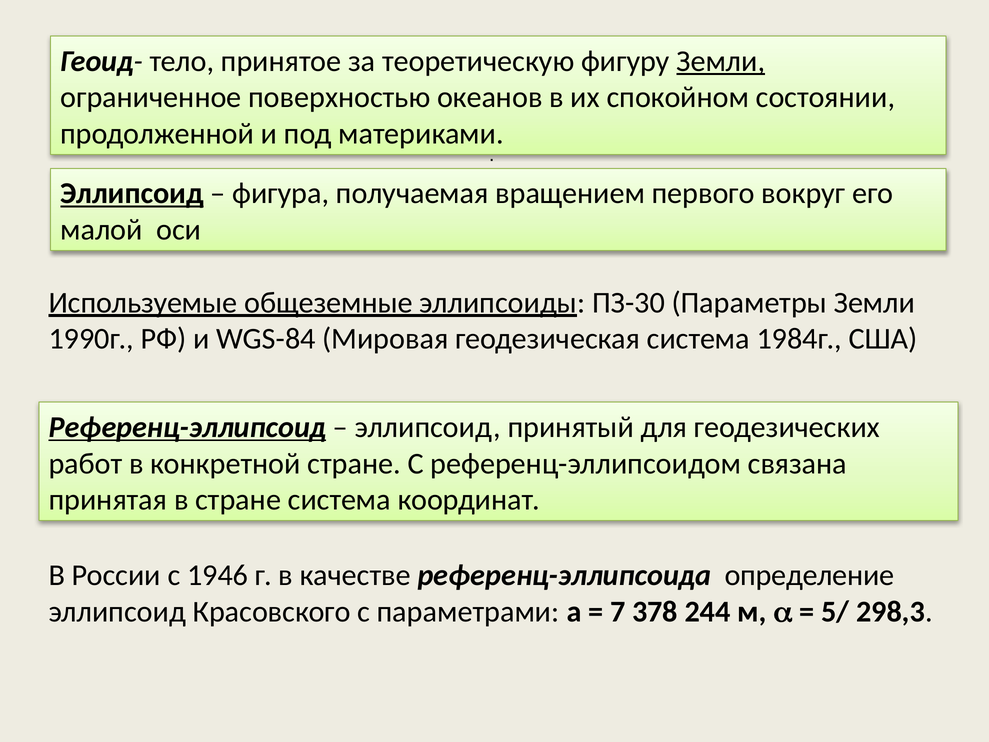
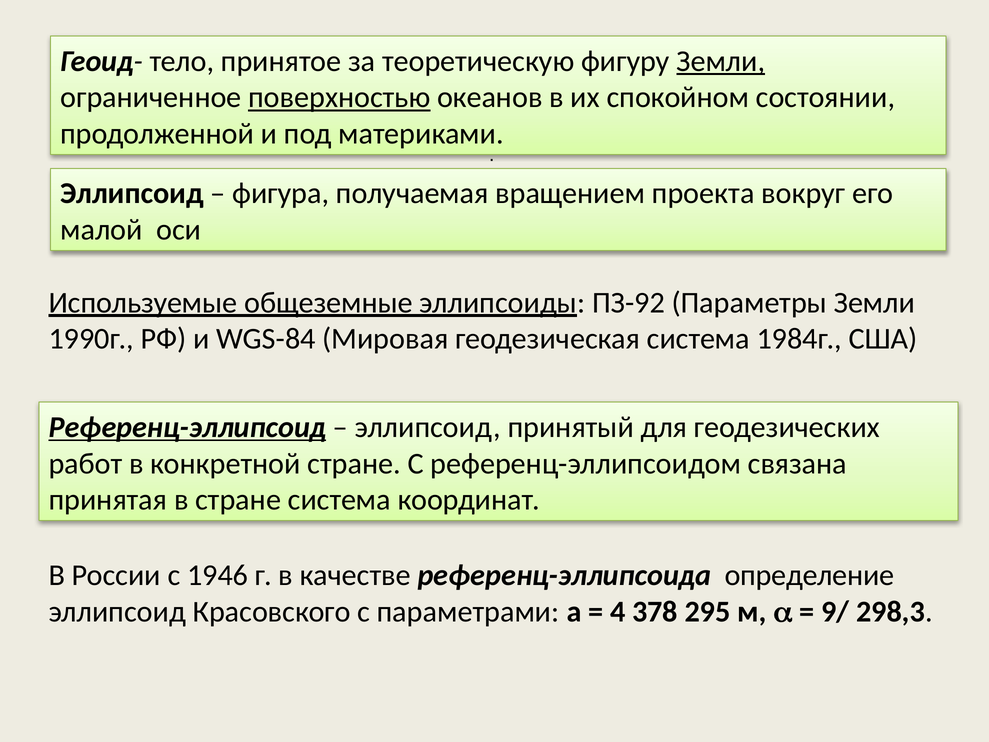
поверхностью underline: none -> present (339, 97)
Эллипсоид underline: present -> none (132, 193)
первого: первого -> проекта (703, 193)
ПЗ-30: ПЗ-30 -> ПЗ-92 (628, 302)
7: 7 -> 4 (618, 611)
244: 244 -> 295 (708, 611)
5/: 5/ -> 9/ (835, 611)
